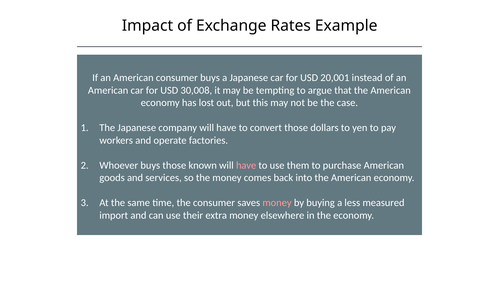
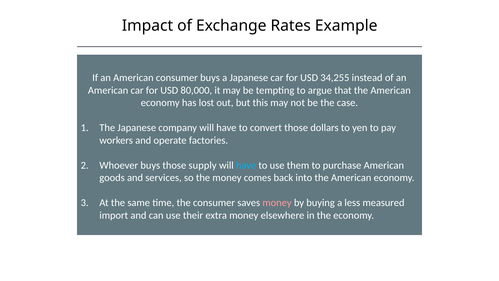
20,001: 20,001 -> 34,255 (335, 78)
30,008: 30,008 -> 80,000 (196, 90)
known: known -> supply (203, 165)
have colour: pink -> light blue (246, 165)
